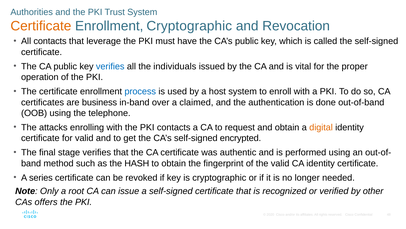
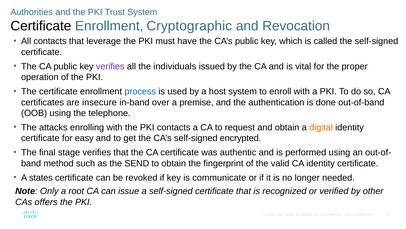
Certificate colour: orange -> black (41, 26)
verifies colour: blue -> purple (110, 66)
business: business -> insecure (99, 102)
claimed: claimed -> premise (196, 102)
for valid: valid -> easy (84, 138)
HASH: HASH -> SEND (137, 163)
series: series -> states (41, 177)
is cryptographic: cryptographic -> communicate (219, 177)
